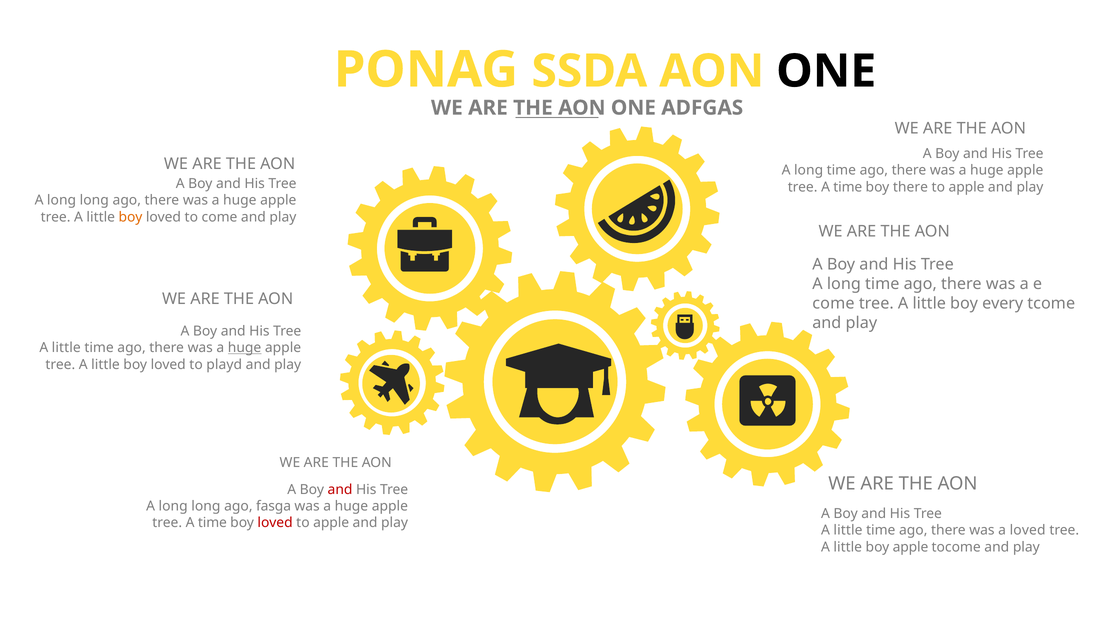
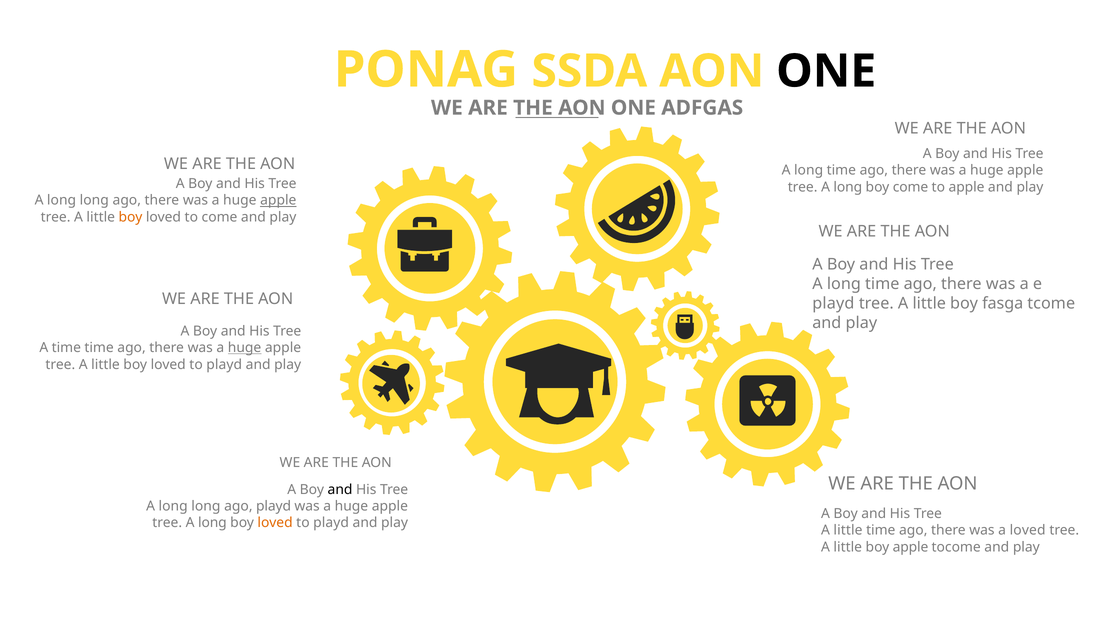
time: time -> long (848, 187)
boy there: there -> come (911, 187)
apple underline: none -> present (278, 201)
come: come -> playd (833, 304)
every: every -> fasga (1003, 304)
little: little -> time (66, 348)
and colour: red -> black (340, 490)
ago fasga: fasga -> playd (274, 506)
time: time -> long (212, 523)
loved colour: red -> orange (275, 523)
apple: apple -> playd (331, 523)
